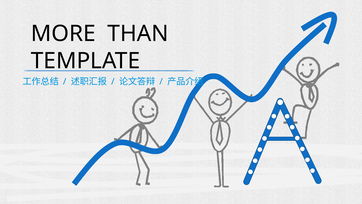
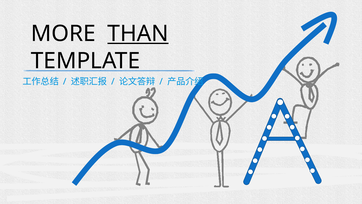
THAN underline: none -> present (138, 34)
